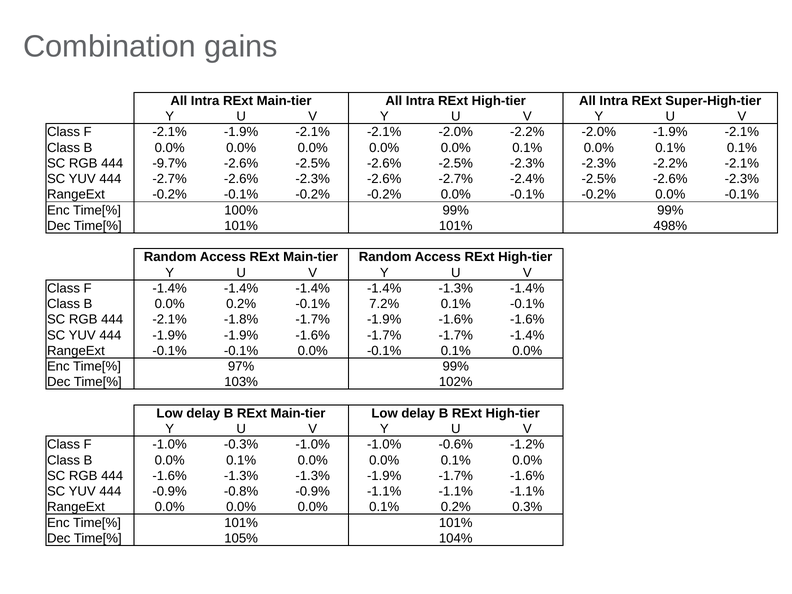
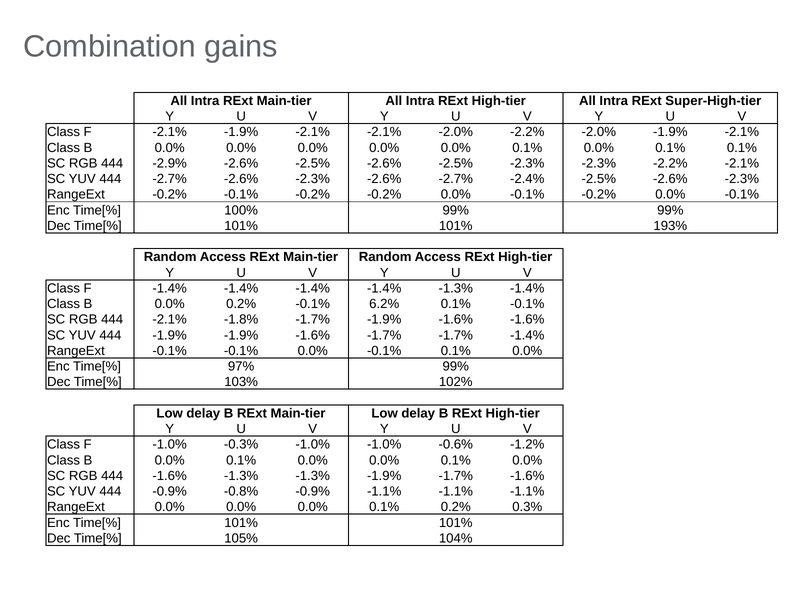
-9.7%: -9.7% -> -2.9% (170, 163)
498%: 498% -> 193% (670, 226)
7.2%: 7.2% -> 6.2% (384, 304)
